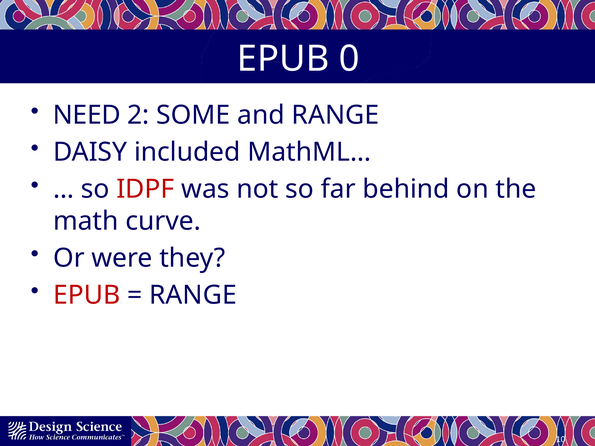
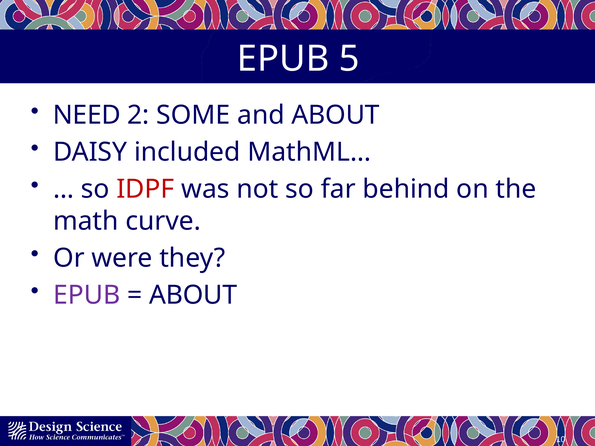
0: 0 -> 5 (349, 59)
and RANGE: RANGE -> ABOUT (336, 115)
EPUB colour: red -> purple (87, 295)
RANGE: RANGE -> ABOUT (193, 295)
